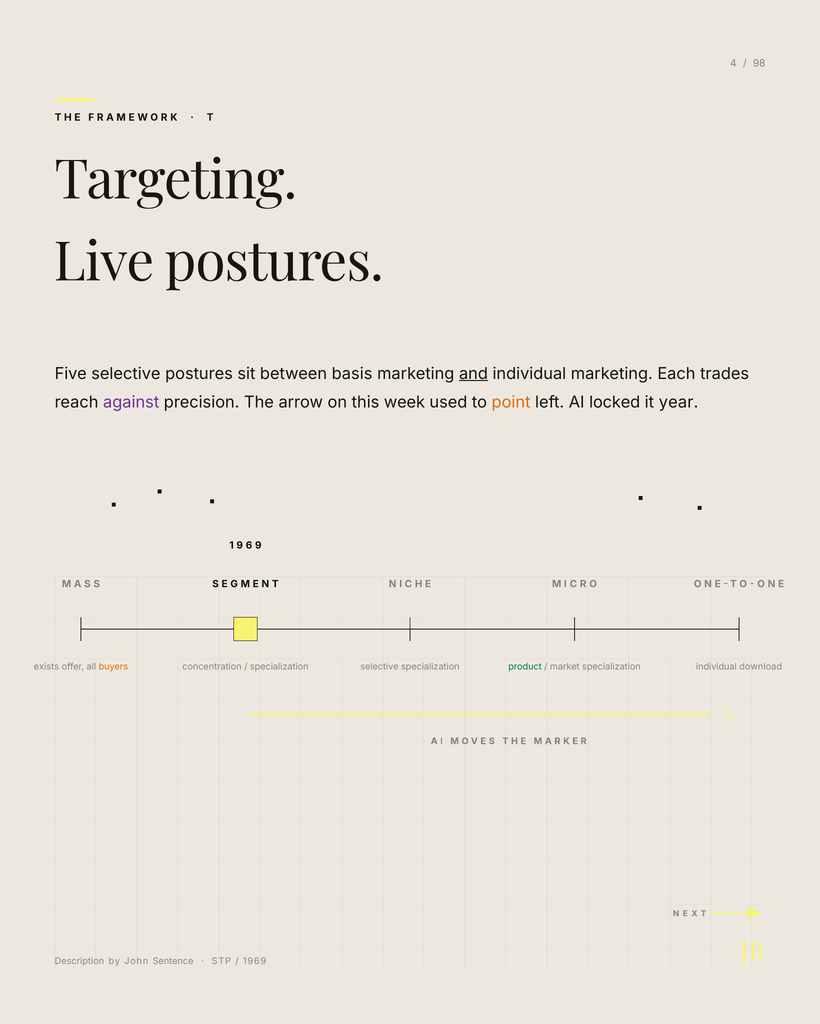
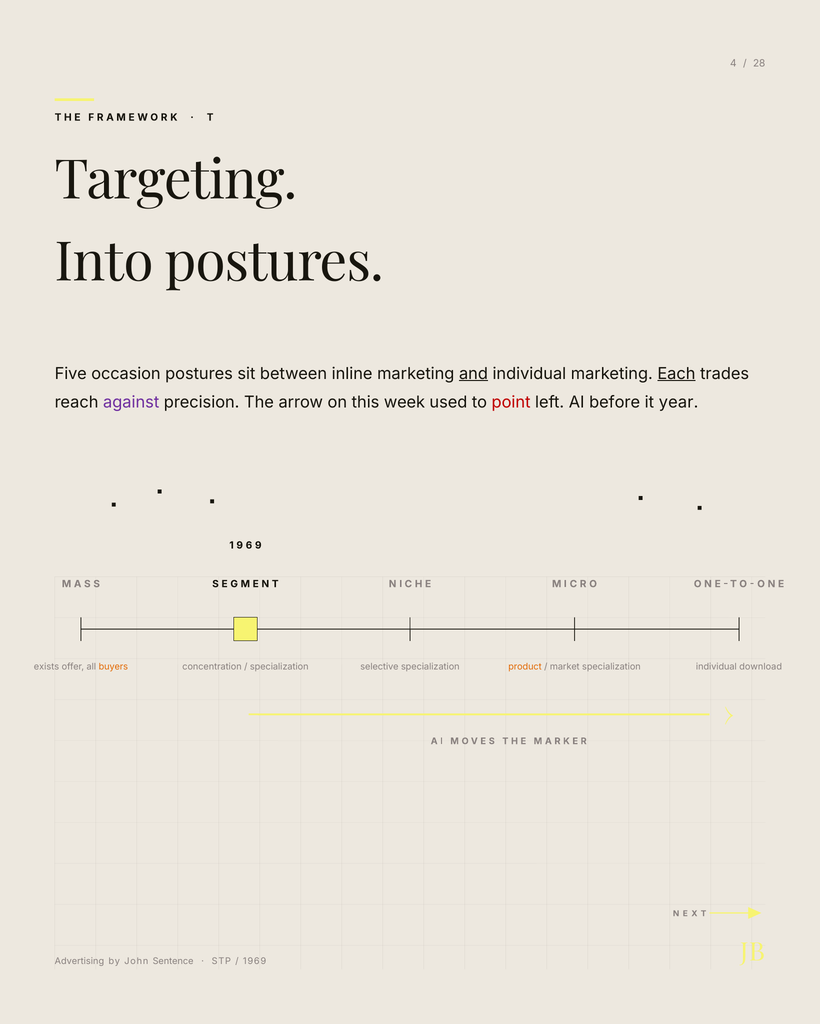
98: 98 -> 28 (759, 64)
Live: Live -> Into (104, 263)
Five selective: selective -> occasion (126, 374)
basis: basis -> inline (352, 374)
Each underline: none -> present (676, 374)
point colour: orange -> red (511, 403)
locked: locked -> before (615, 403)
product colour: green -> orange (525, 668)
Description: Description -> Advertising (79, 962)
